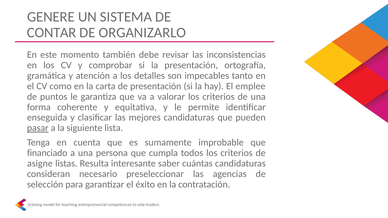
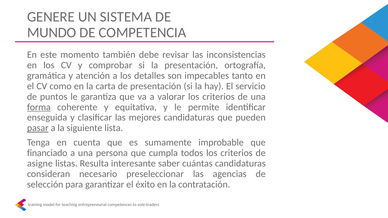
CONTAR: CONTAR -> MUNDO (52, 33)
ORGANIZARLO: ORGANIZARLO -> COMPETENCIA (142, 33)
emplee: emplee -> servicio (250, 86)
forma underline: none -> present (39, 107)
